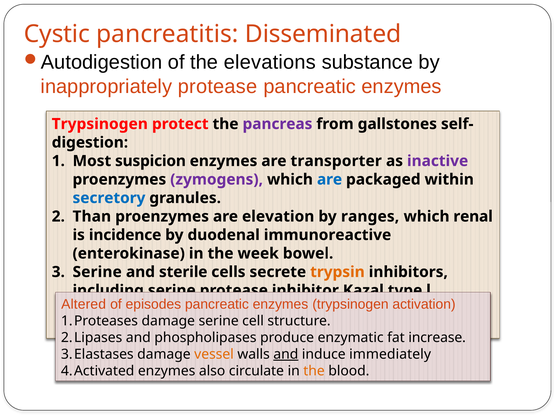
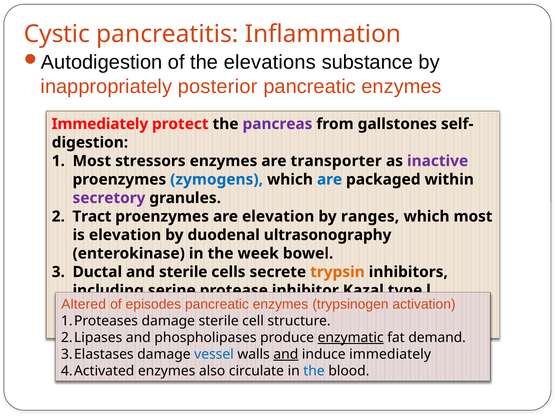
Disseminated: Disseminated -> Inflammation (323, 34)
inappropriately protease: protease -> posterior (218, 86)
Trypsinogen: Trypsinogen -> Immediately (100, 124)
suspicion: suspicion -> stressors (150, 161)
zymogens colour: purple -> blue (217, 180)
secretory colour: blue -> purple (109, 198)
Than: Than -> Tract (92, 217)
which renal: renal -> most (473, 217)
is incidence: incidence -> elevation (125, 235)
immunoreactive: immunoreactive -> ultrasonography (328, 235)
Serine: Serine -> Ductal (97, 272)
damage serine: serine -> sterile (219, 321)
enzymatic underline: none -> present (351, 338)
increase: increase -> demand (437, 338)
vessel colour: orange -> blue (214, 354)
the colour: orange -> blue (314, 371)
